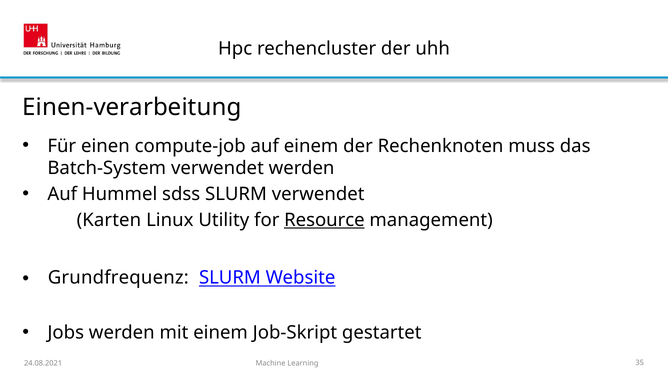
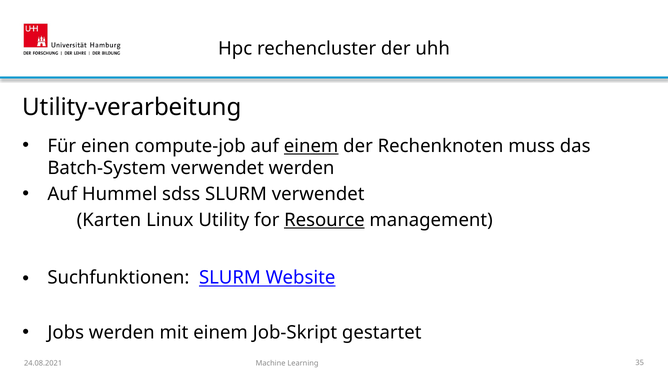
Einen-verarbeitung: Einen-verarbeitung -> Utility-verarbeitung (132, 107)
einem underline: none -> present (311, 146)
Grundfrequenz: Grundfrequenz -> Suchfunktionen (118, 277)
